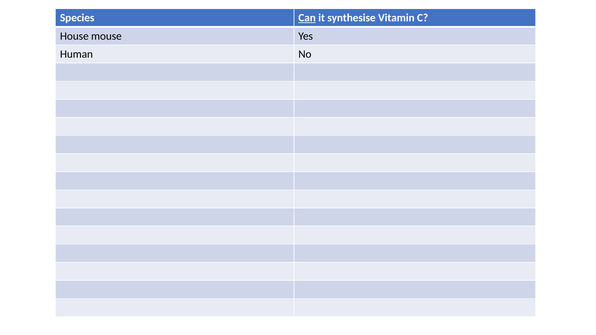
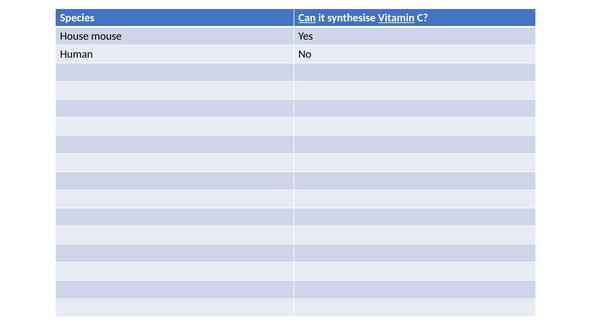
Vitamin underline: none -> present (396, 18)
